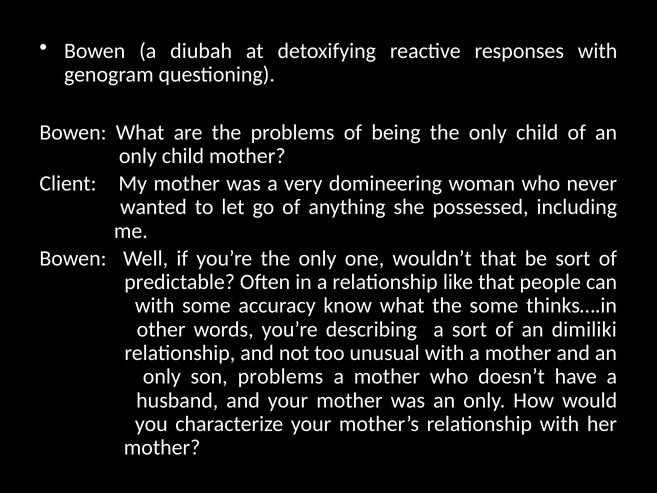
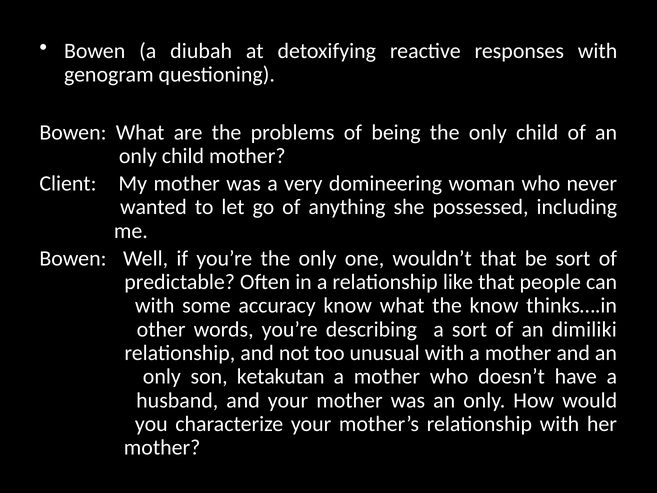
the some: some -> know (494, 306)
son problems: problems -> ketakutan (281, 377)
